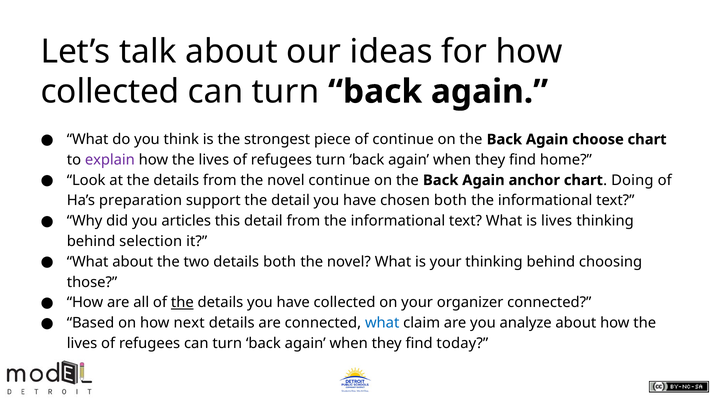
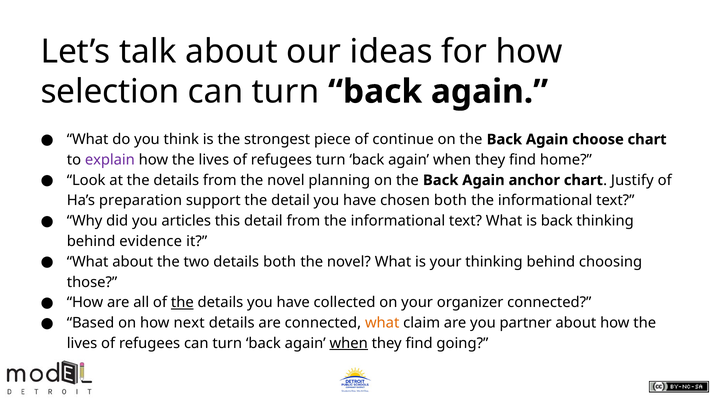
collected: collected -> selection (110, 92)
novel continue: continue -> planning (339, 180)
Doing: Doing -> Justify (632, 180)
is lives: lives -> back (557, 221)
selection: selection -> evidence (151, 242)
what colour: blue -> orange (382, 323)
analyze: analyze -> partner (526, 323)
when underline: none -> present (349, 344)
today: today -> going (462, 344)
